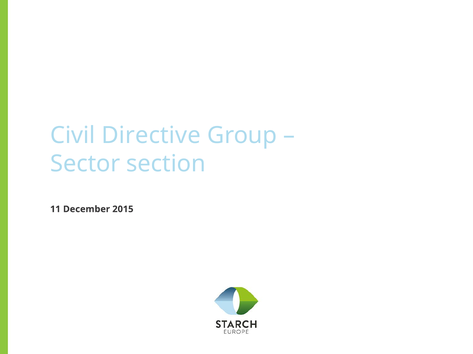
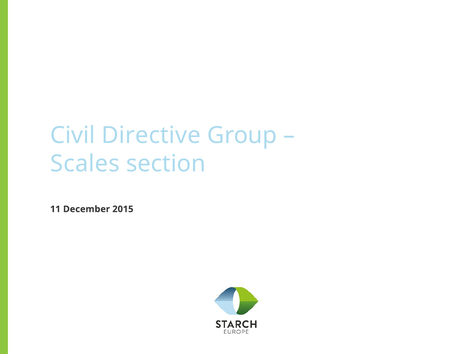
Sector: Sector -> Scales (85, 164)
